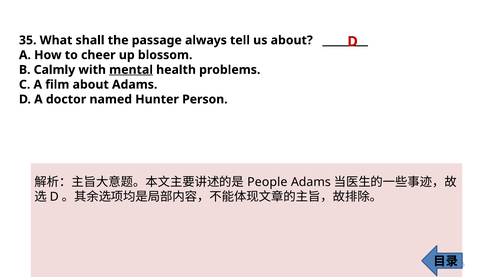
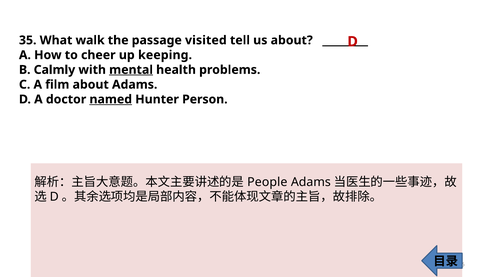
shall: shall -> walk (90, 40)
always: always -> visited (206, 40)
blossom: blossom -> keeping (165, 55)
named underline: none -> present (111, 99)
